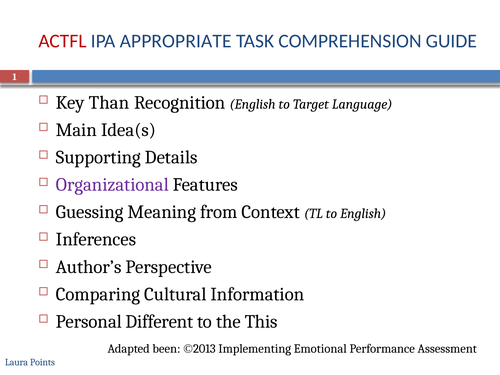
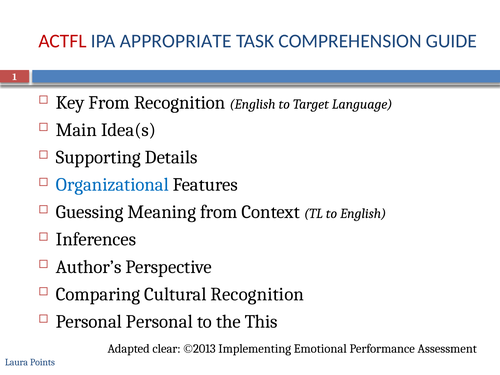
Key Than: Than -> From (109, 103)
Organizational colour: purple -> blue (112, 185)
Cultural Information: Information -> Recognition (257, 294)
Personal Different: Different -> Personal (159, 322)
been: been -> clear (167, 349)
